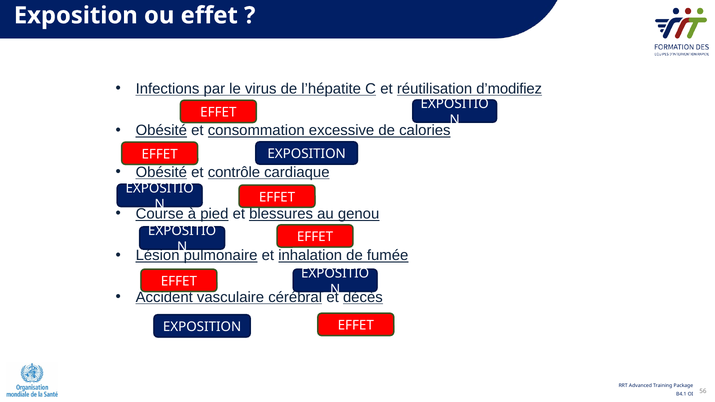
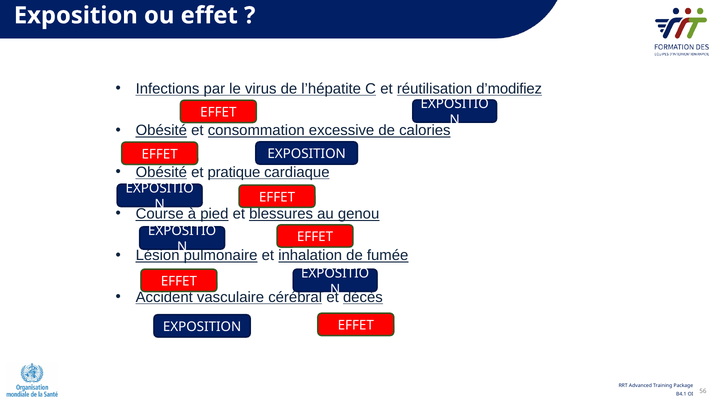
contrôle: contrôle -> pratique (234, 172)
